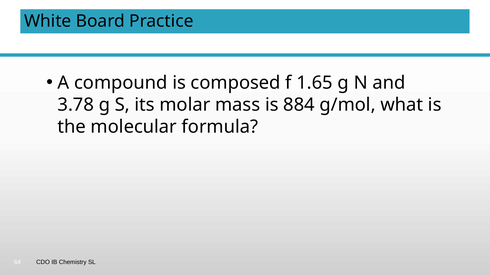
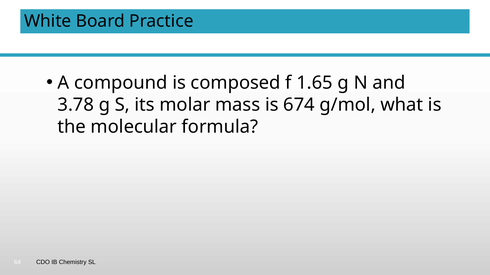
884: 884 -> 674 (299, 105)
